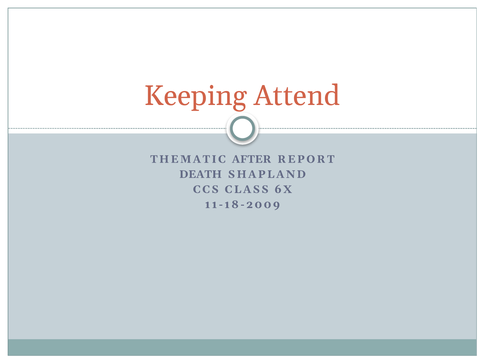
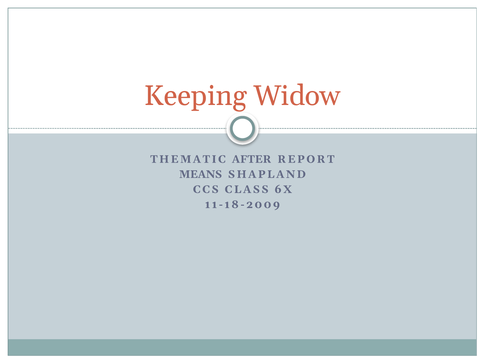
Attend: Attend -> Widow (297, 96)
DEATH: DEATH -> MEANS (201, 174)
